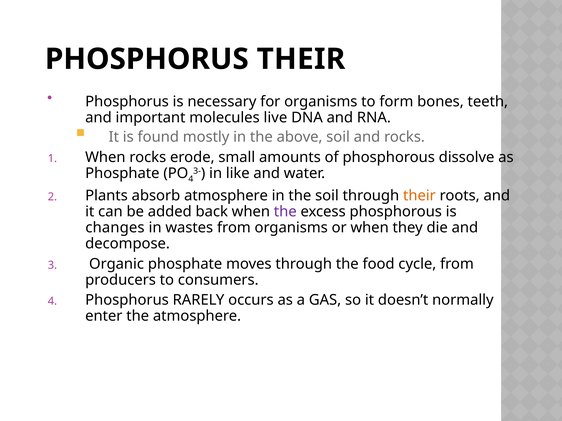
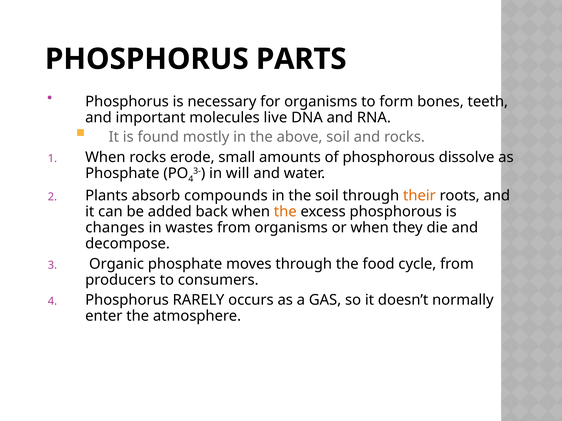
PHOSPHORUS THEIR: THEIR -> PARTS (301, 59)
like: like -> will (238, 174)
absorb atmosphere: atmosphere -> compounds (226, 196)
the colour: purple -> orange (285, 212)
